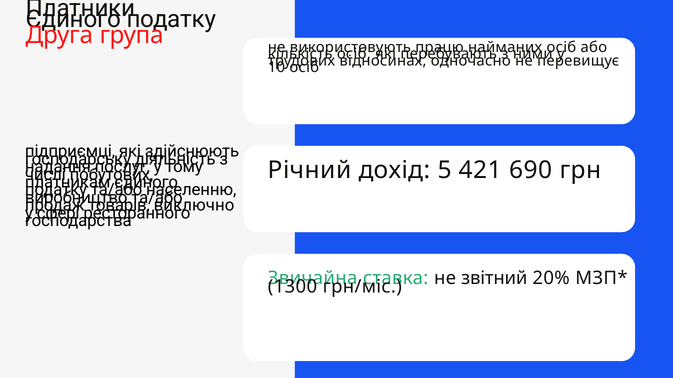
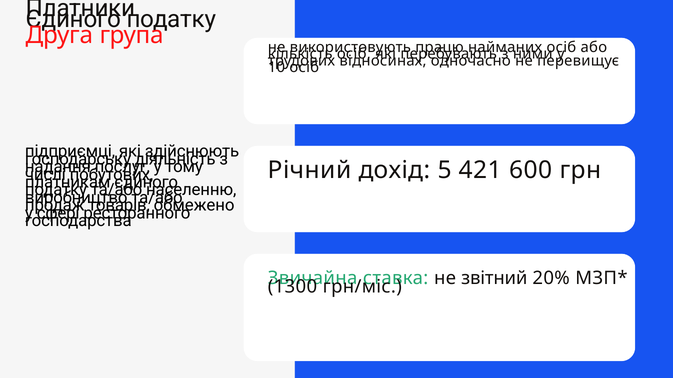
690: 690 -> 600 (531, 171)
виключно: виключно -> обмежено (194, 206)
